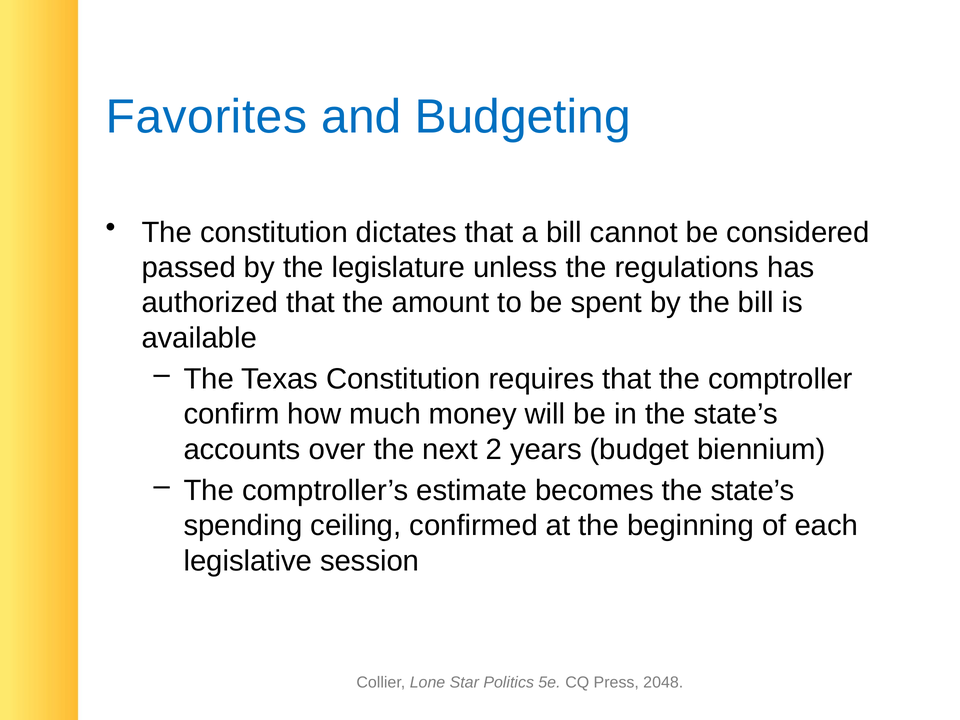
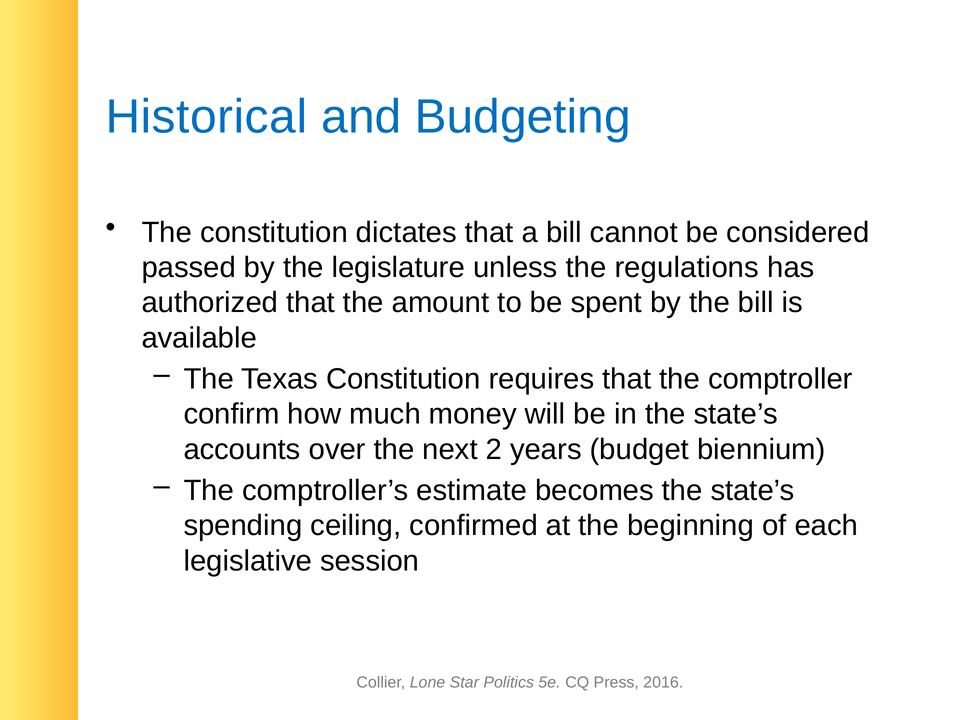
Favorites: Favorites -> Historical (206, 117)
2048: 2048 -> 2016 (663, 682)
